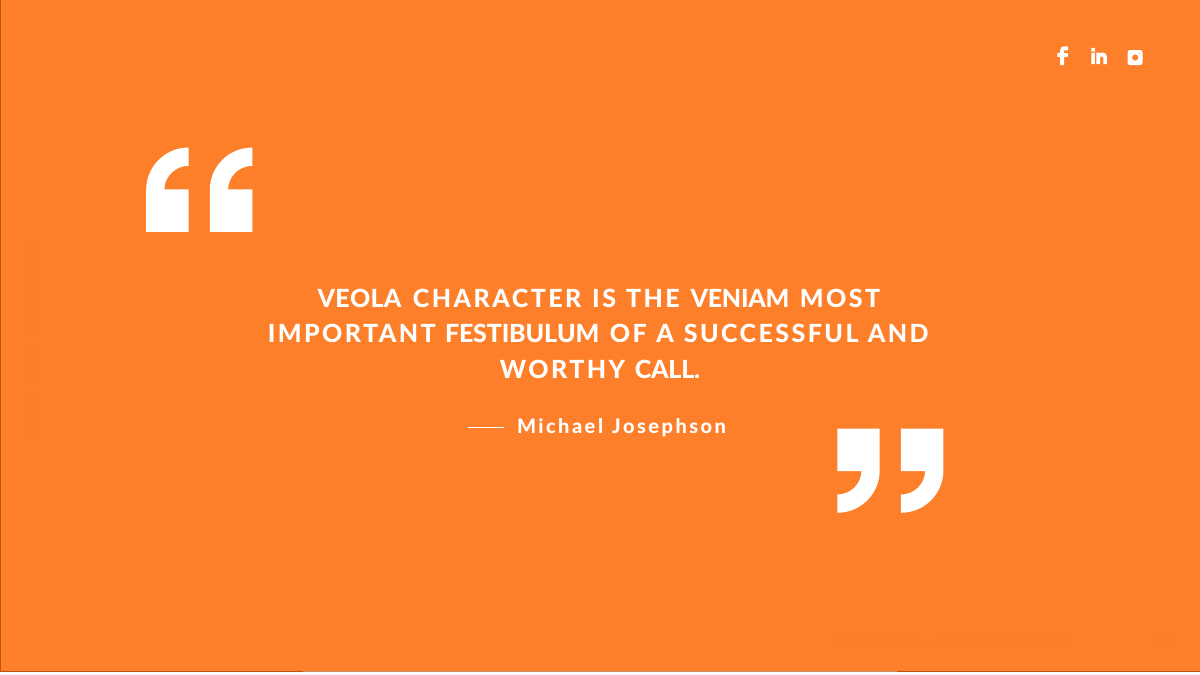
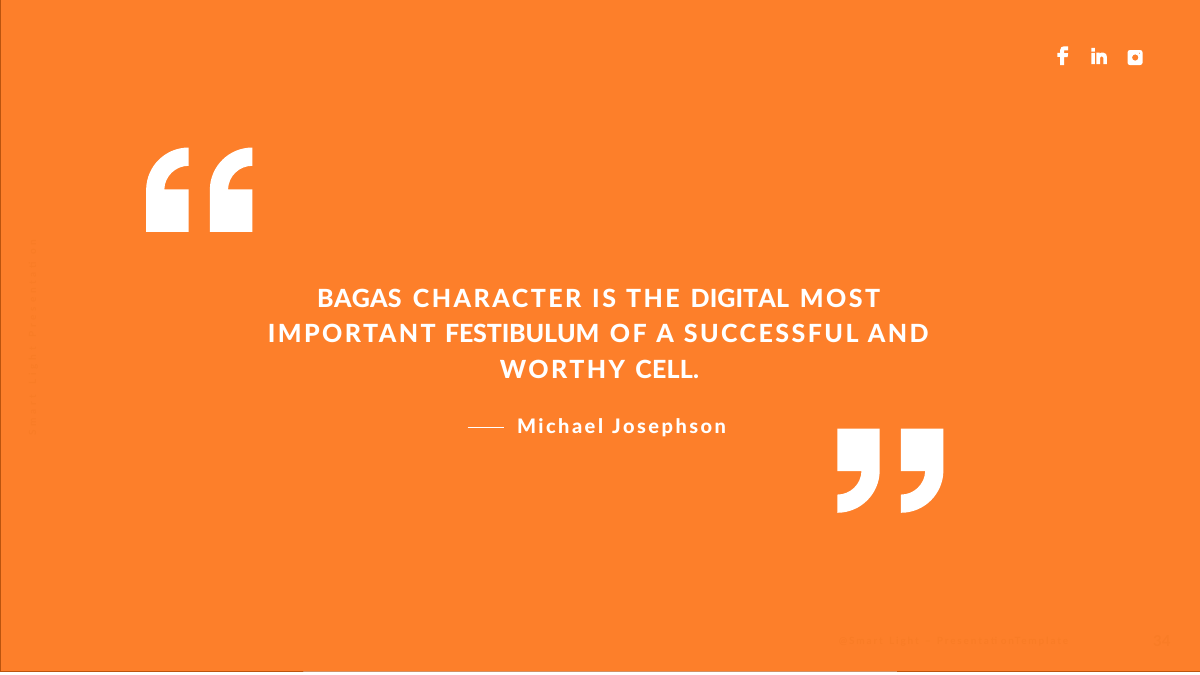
VEOLA: VEOLA -> BAGAS (359, 299)
VENIAM: VENIAM -> DIGITAL (740, 299)
CALL: CALL -> CELL (667, 371)
